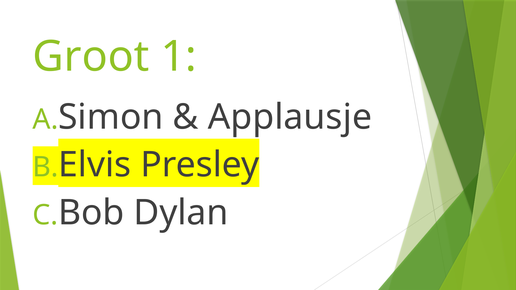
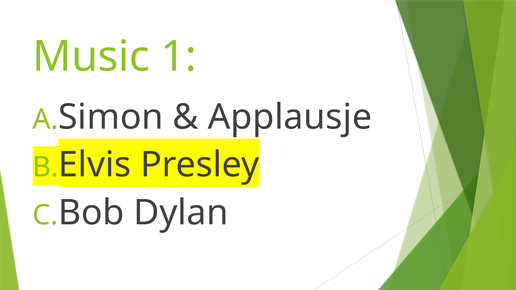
Groot: Groot -> Music (91, 57)
